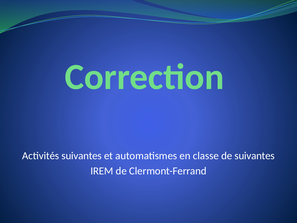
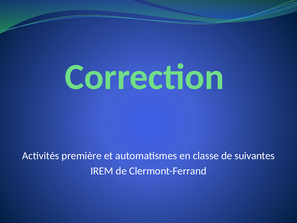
Activités suivantes: suivantes -> première (82, 156)
